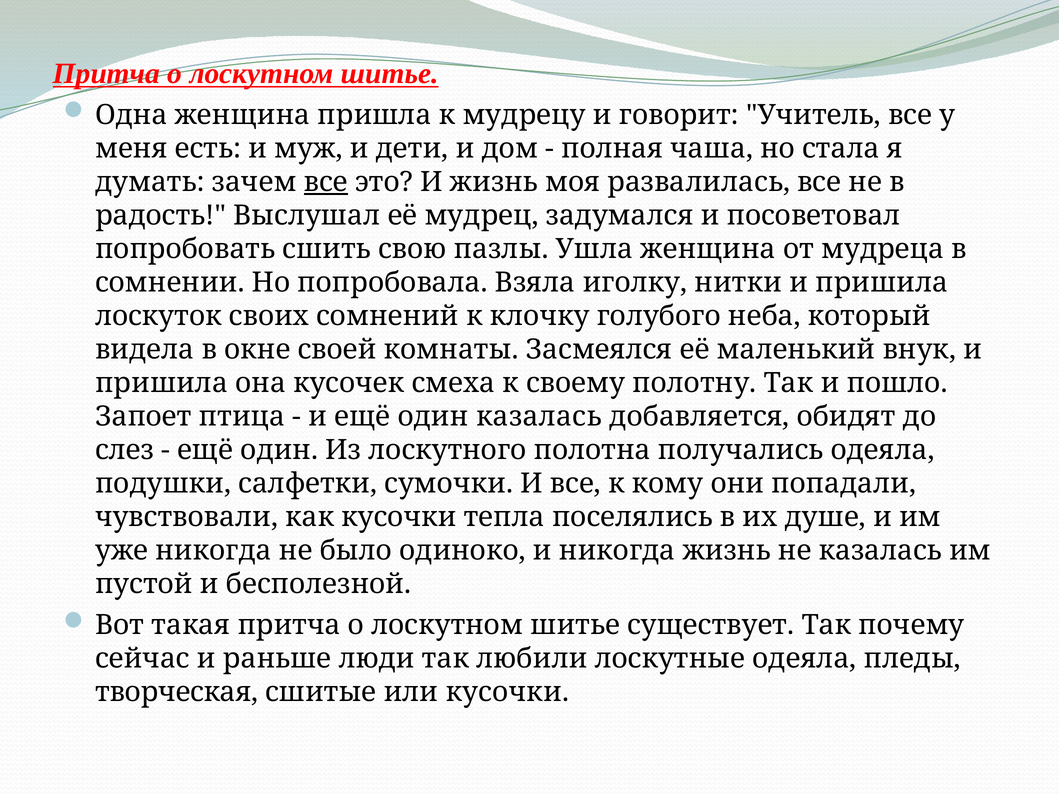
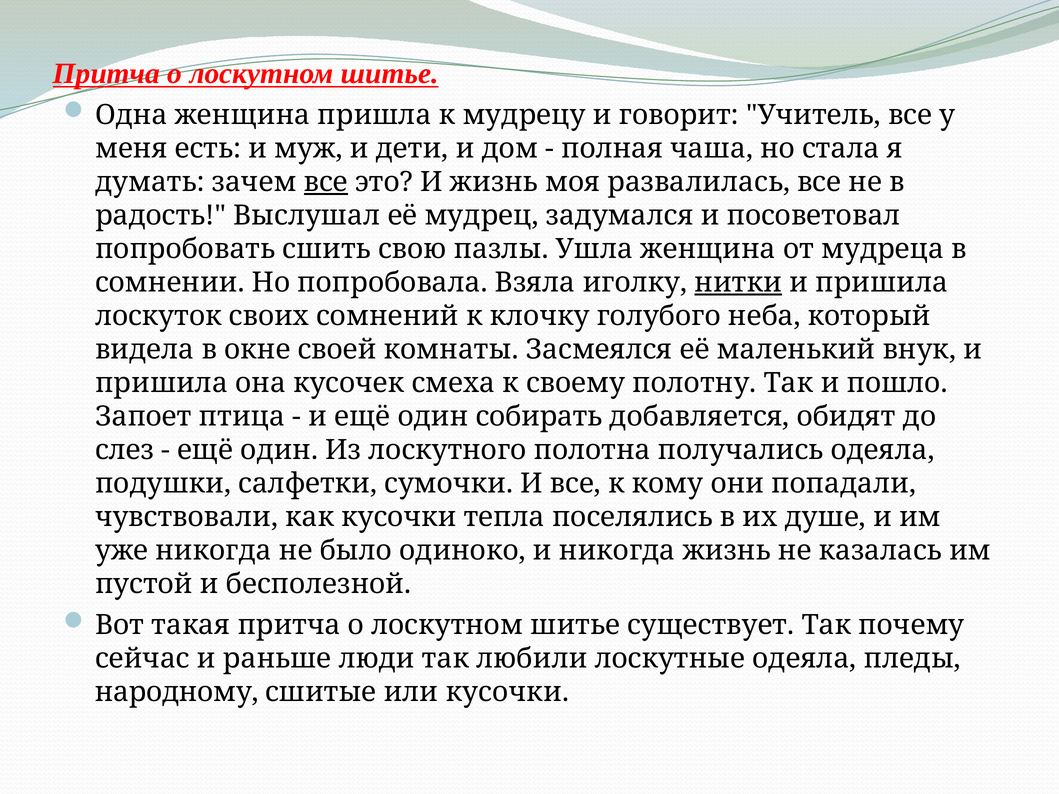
нитки underline: none -> present (738, 283)
один казалась: казалась -> собирать (539, 417)
творческая: творческая -> народному (177, 692)
